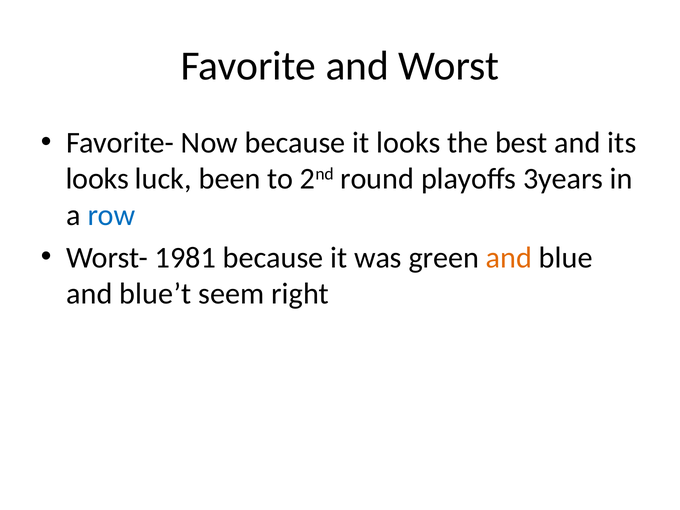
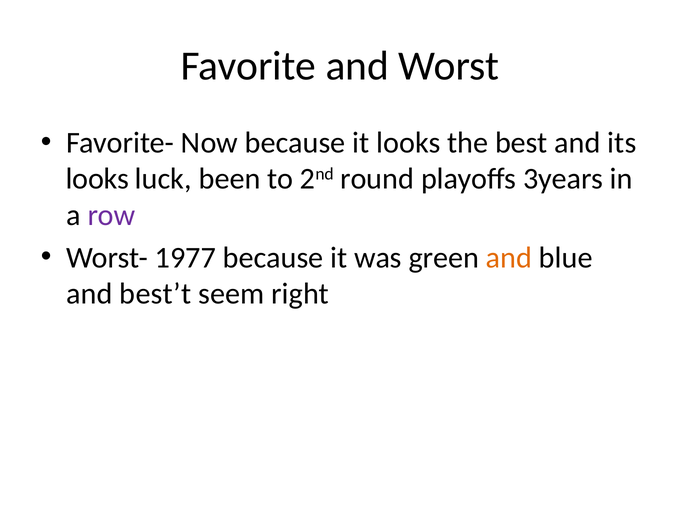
row colour: blue -> purple (111, 215)
1981: 1981 -> 1977 (185, 258)
blue’t: blue’t -> best’t (155, 294)
